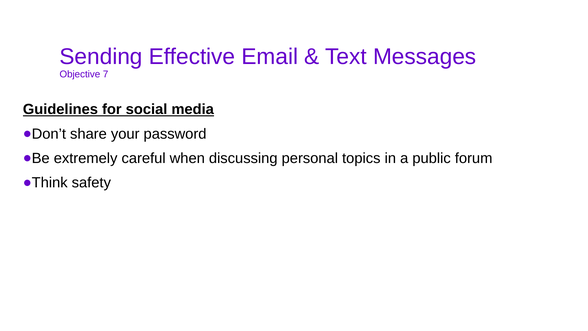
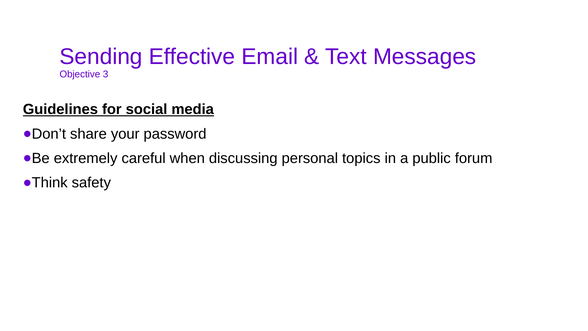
7: 7 -> 3 (106, 74)
